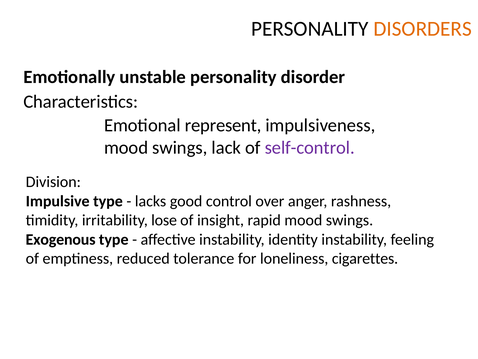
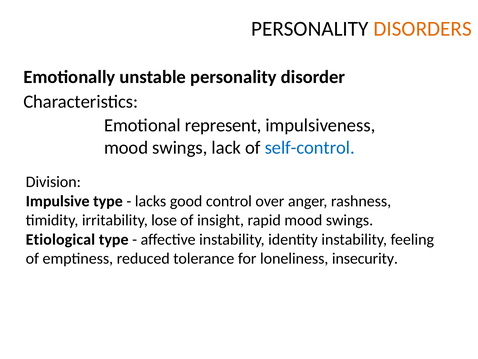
self-control colour: purple -> blue (310, 148)
Exogenous: Exogenous -> Etiological (60, 239)
cigarettes: cigarettes -> insecurity (365, 258)
